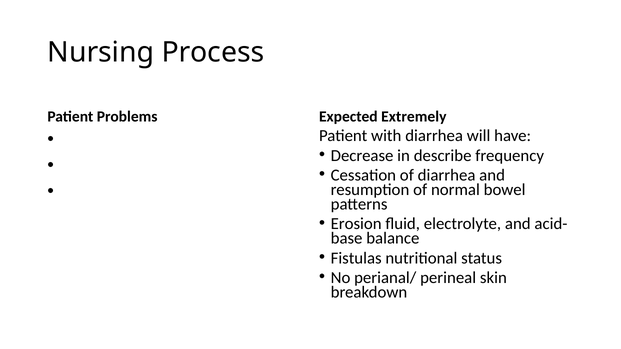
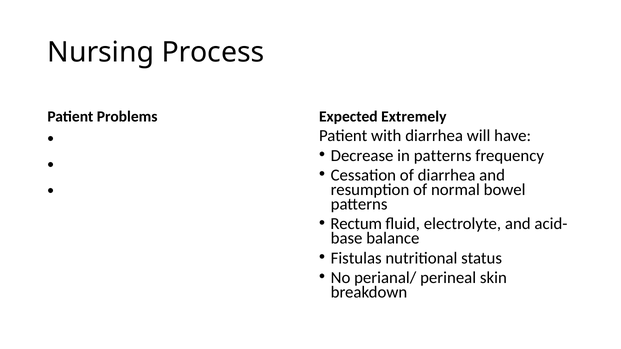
in describe: describe -> patterns (443, 156)
Erosion: Erosion -> Rectum (356, 224)
